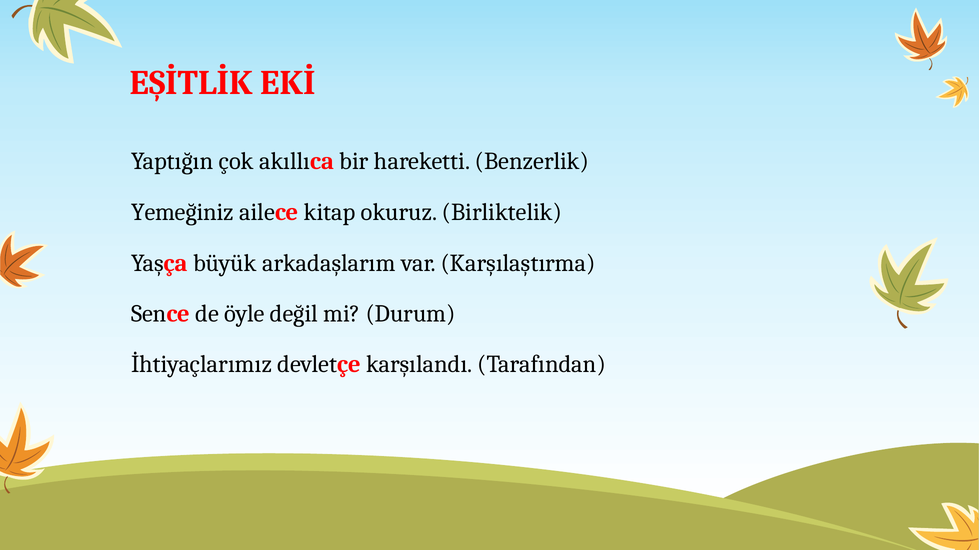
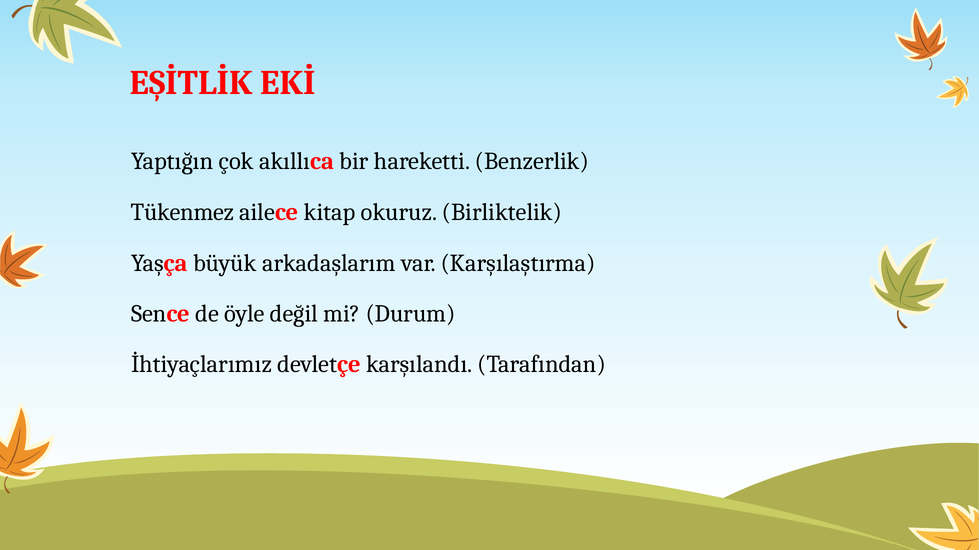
Yemeğiniz: Yemeğiniz -> Tükenmez (183, 212)
